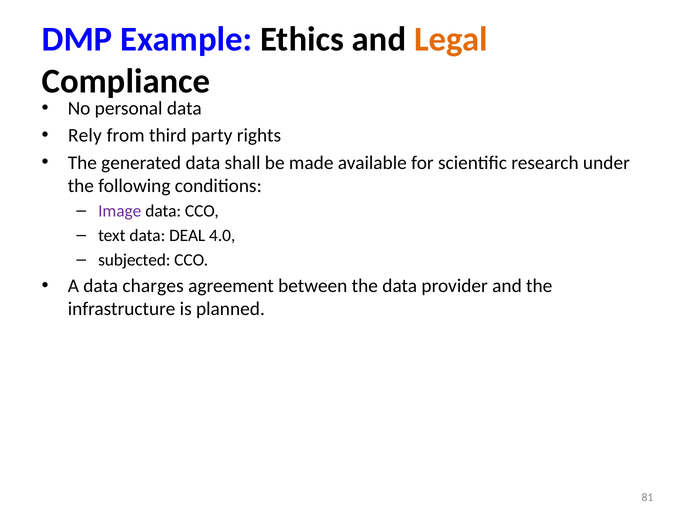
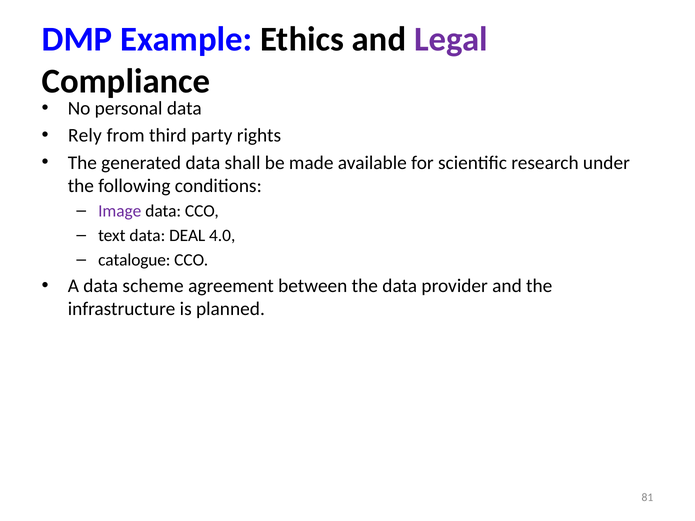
Legal colour: orange -> purple (451, 39)
subjected: subjected -> catalogue (134, 260)
charges: charges -> scheme (153, 286)
